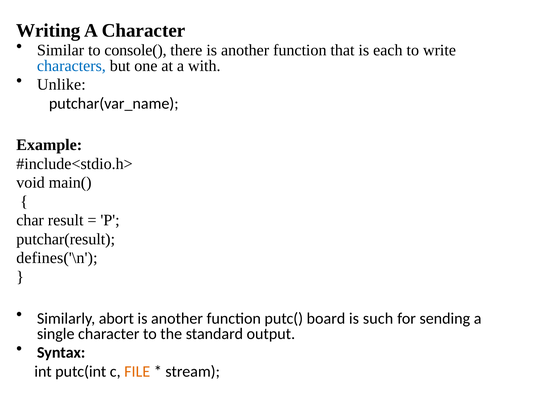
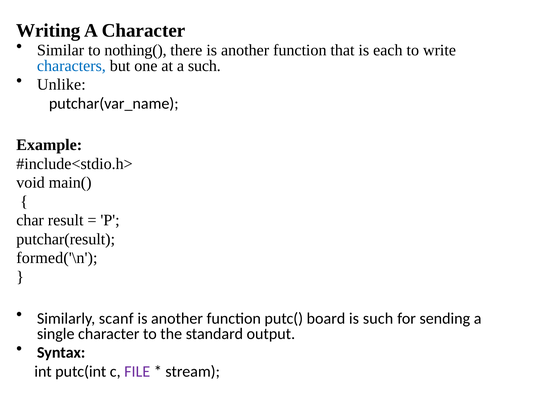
console(: console( -> nothing( (136, 50)
a with: with -> such (204, 66)
defines('\n: defines('\n -> formed('\n (57, 258)
abort: abort -> scanf (116, 318)
FILE colour: orange -> purple (137, 371)
